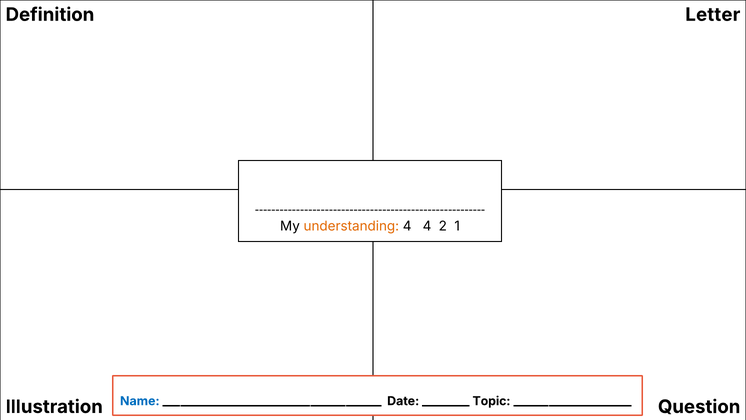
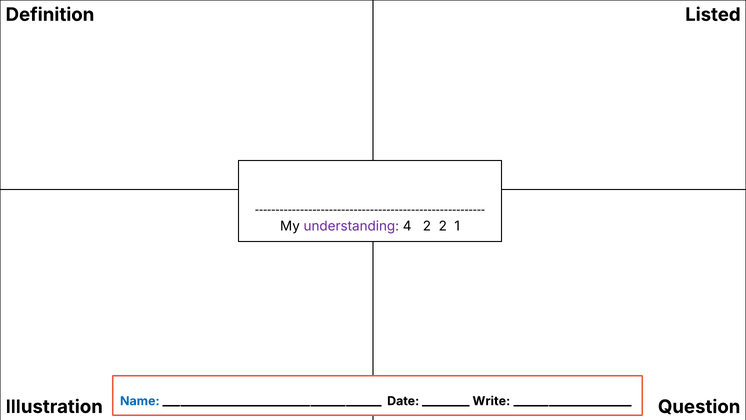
Letter: Letter -> Listed (713, 15)
understanding colour: orange -> purple (351, 226)
4 4: 4 -> 2 (427, 226)
Topic: Topic -> Write (491, 401)
